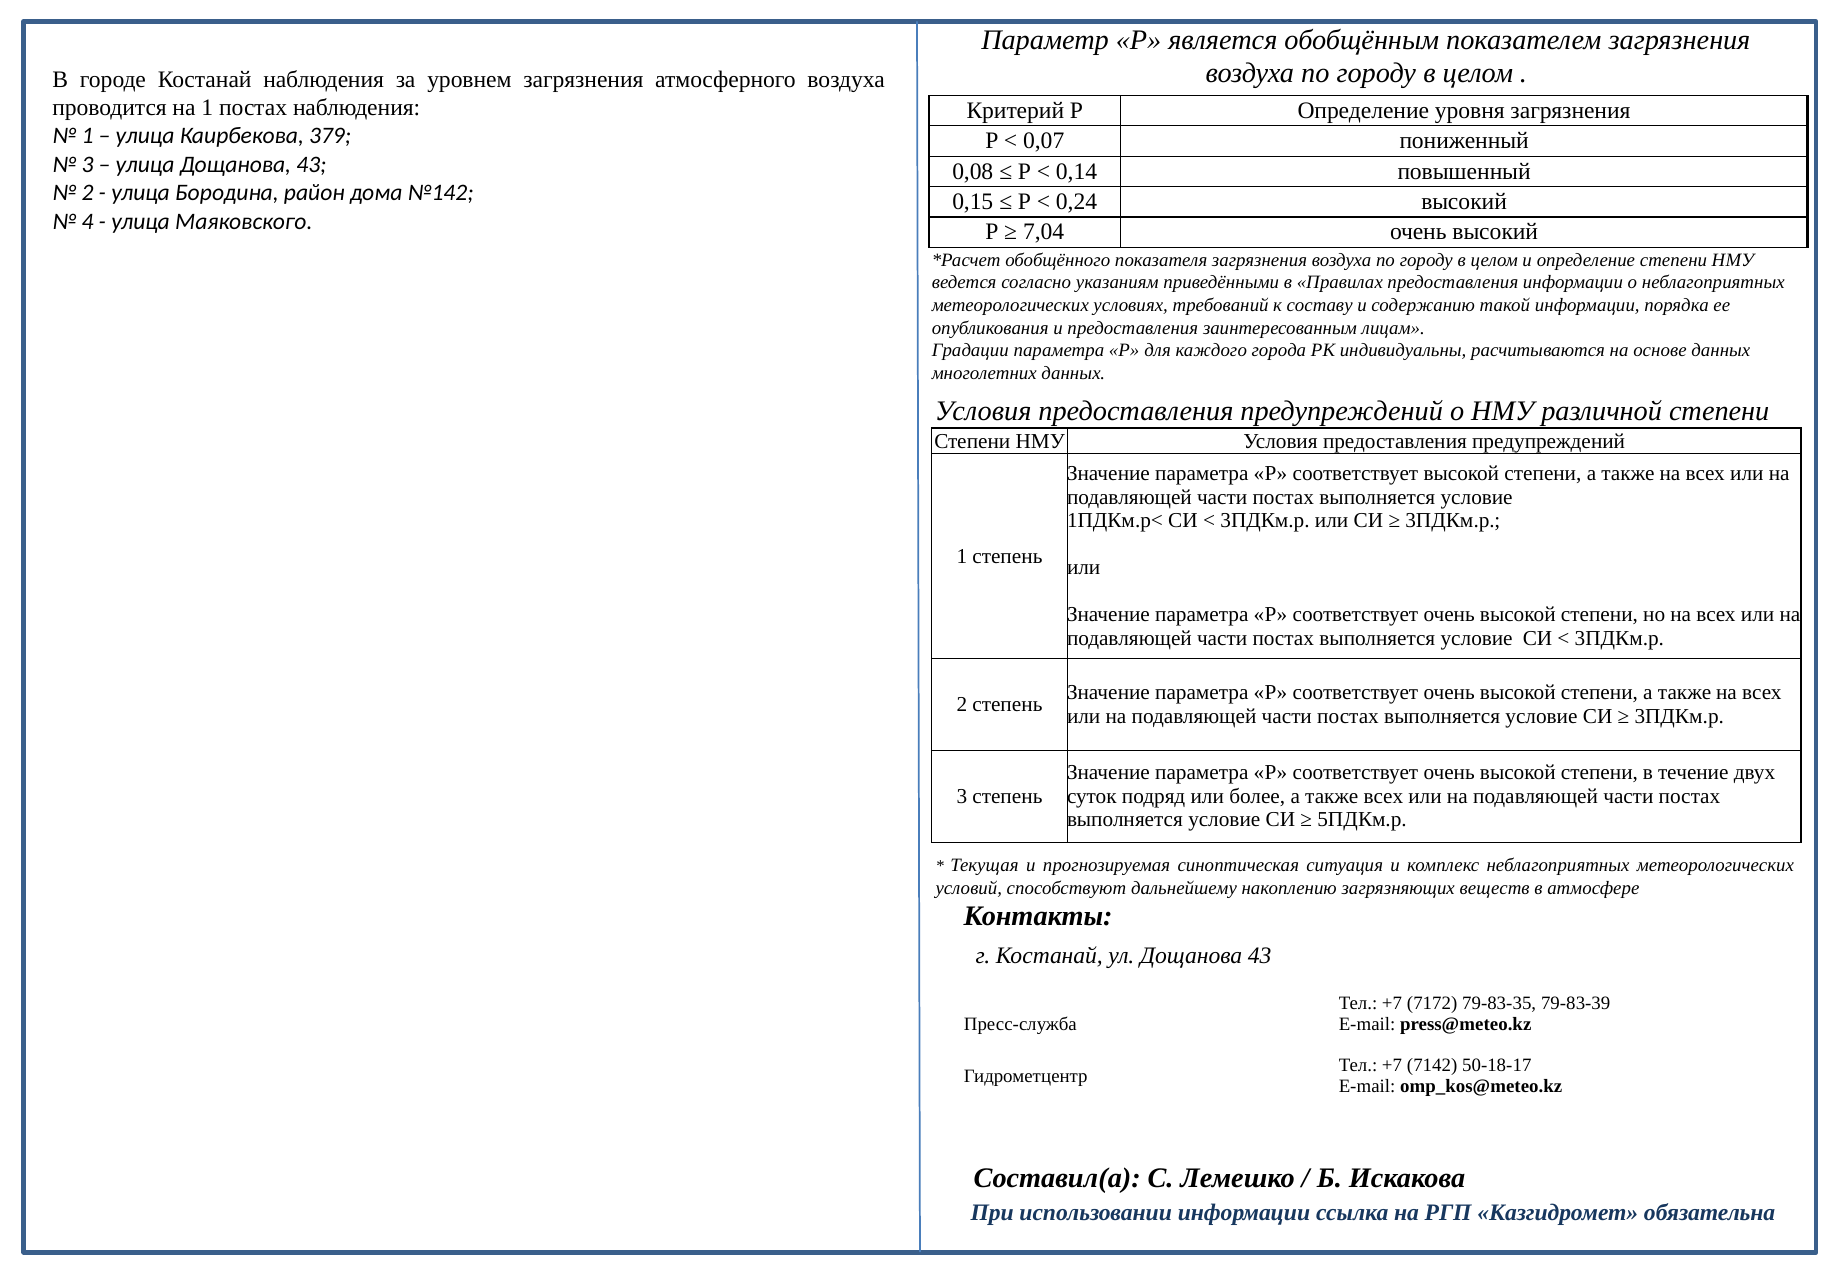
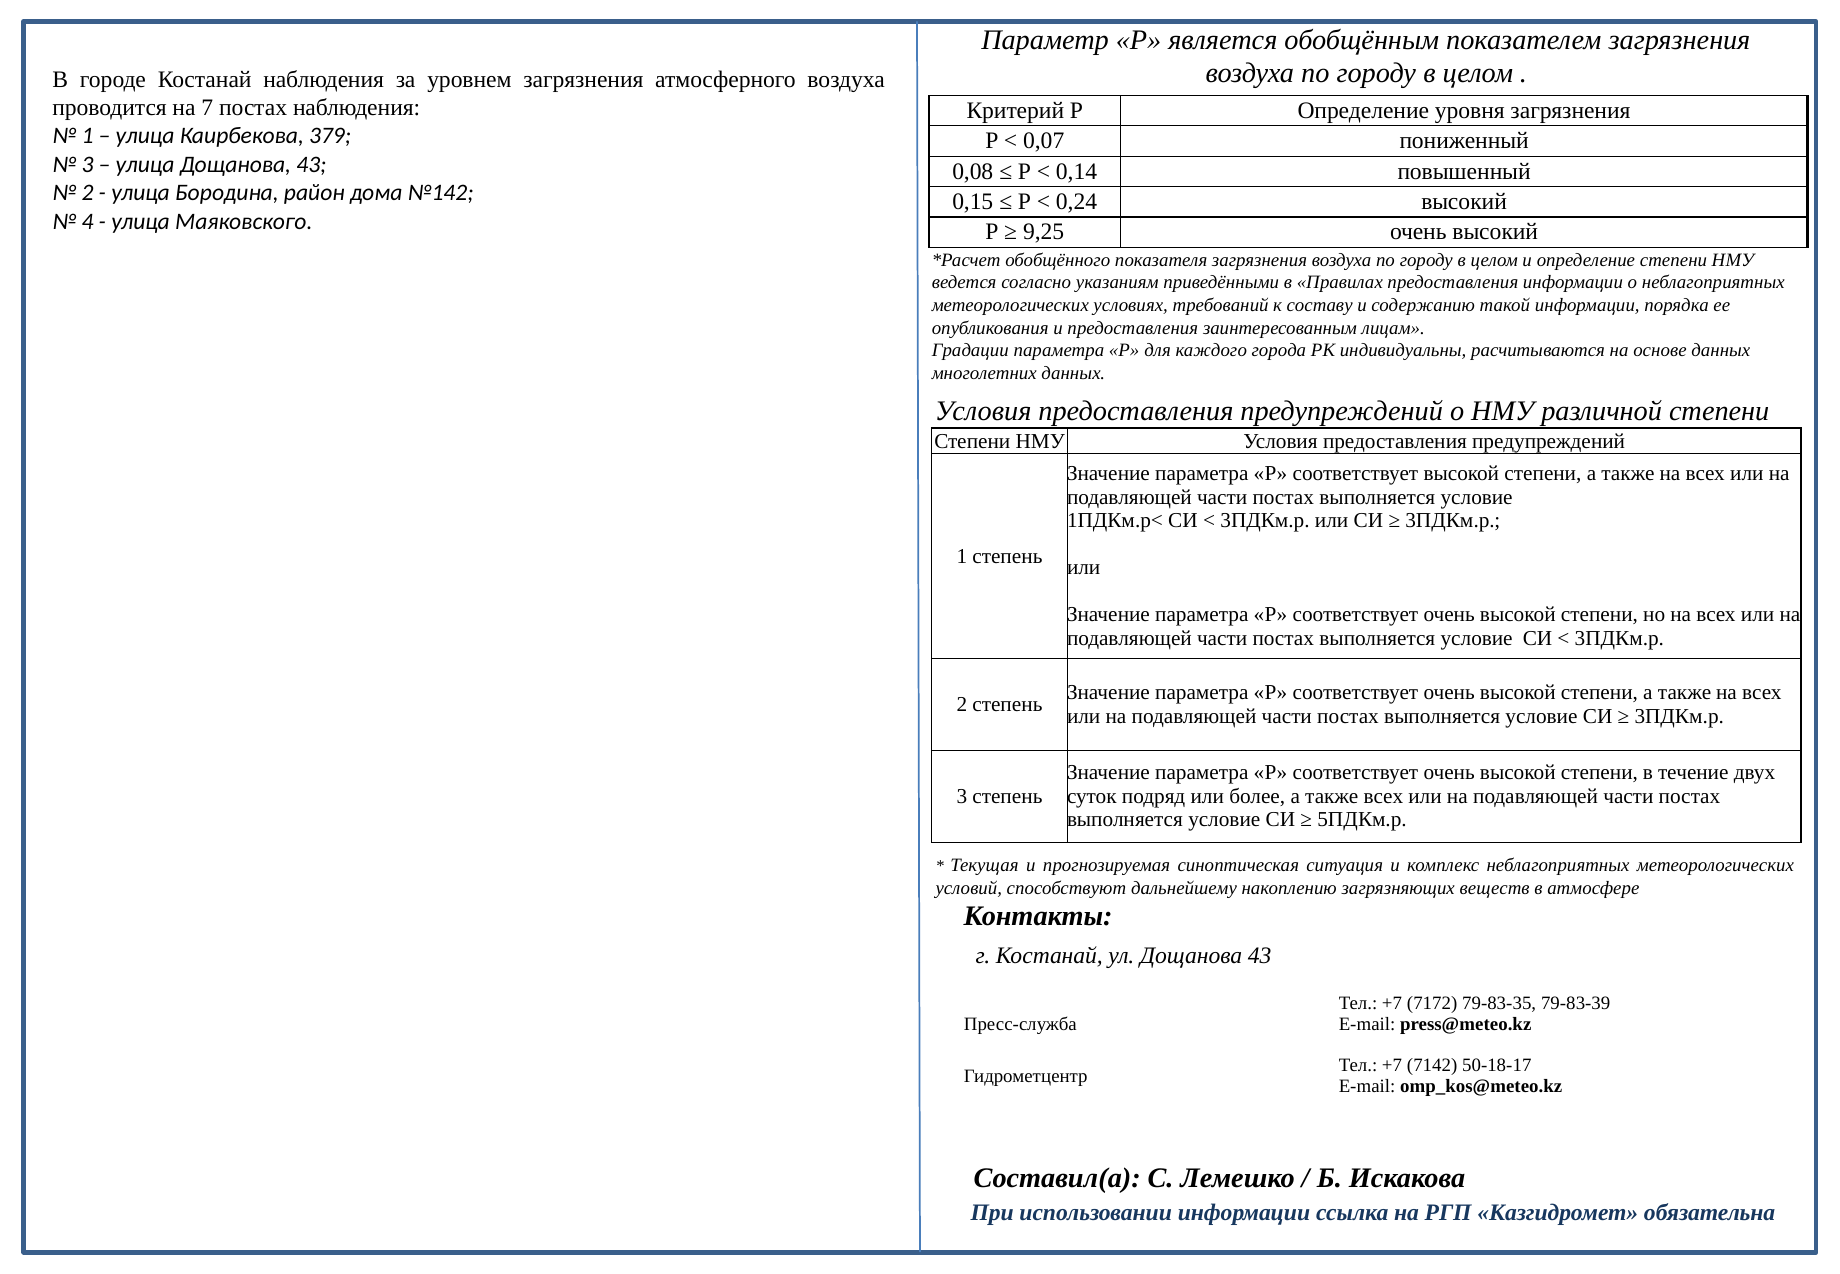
на 1: 1 -> 7 (207, 108)
7,04: 7,04 -> 9,25 (1044, 232)
